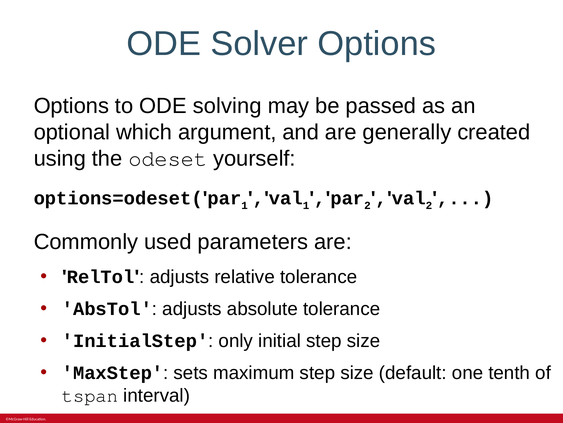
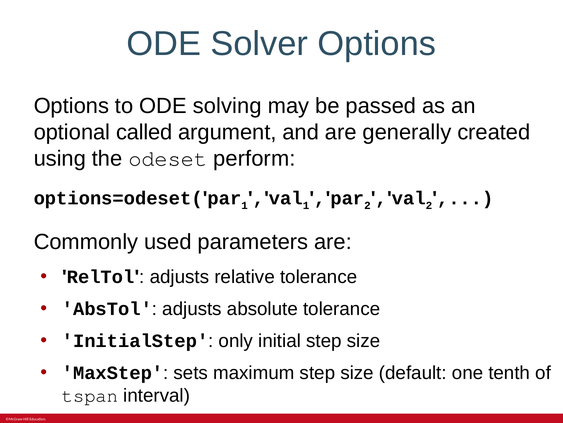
which: which -> called (144, 132)
yourself: yourself -> perform (254, 158)
